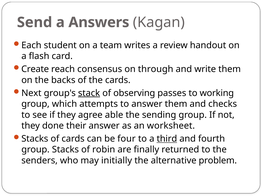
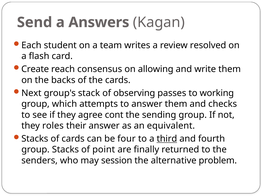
handout: handout -> resolved (208, 45)
through: through -> allowing (156, 69)
stack underline: present -> none (89, 93)
able: able -> cont (114, 115)
done: done -> roles (53, 126)
worksheet: worksheet -> equivalent (171, 126)
robin: robin -> point (104, 150)
initially: initially -> session (117, 161)
